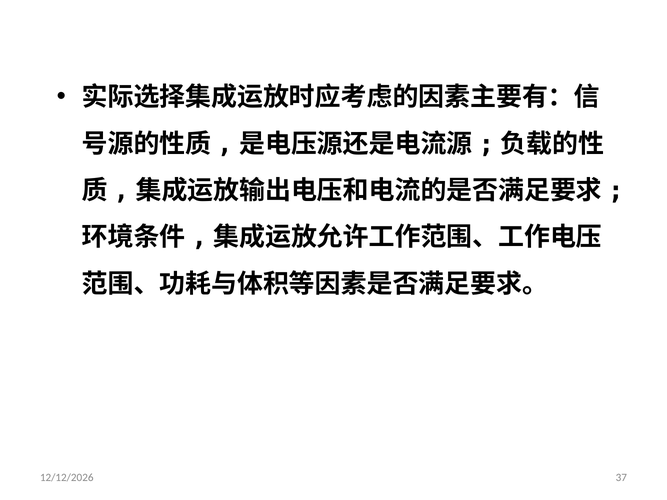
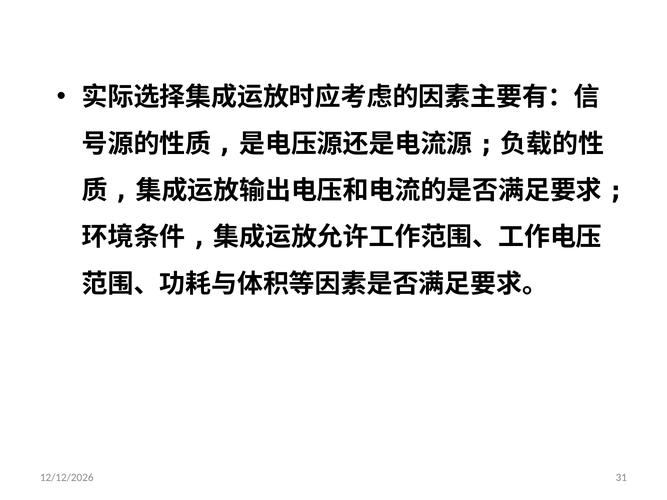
37: 37 -> 31 (621, 478)
